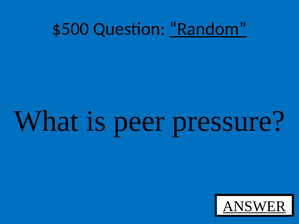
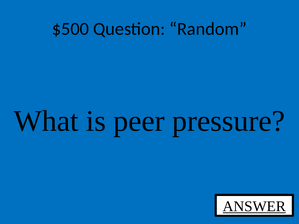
Random underline: present -> none (208, 29)
